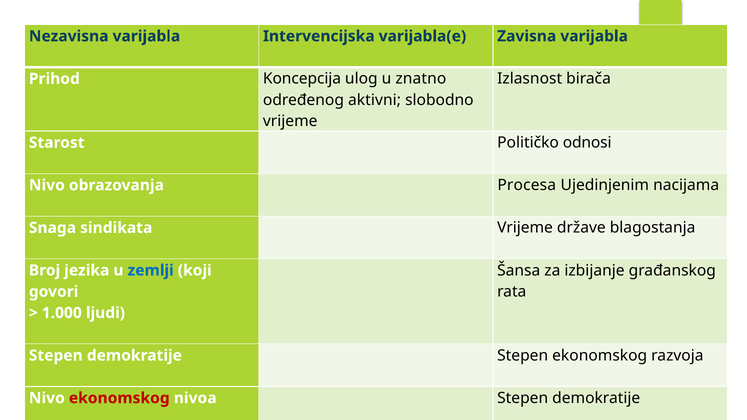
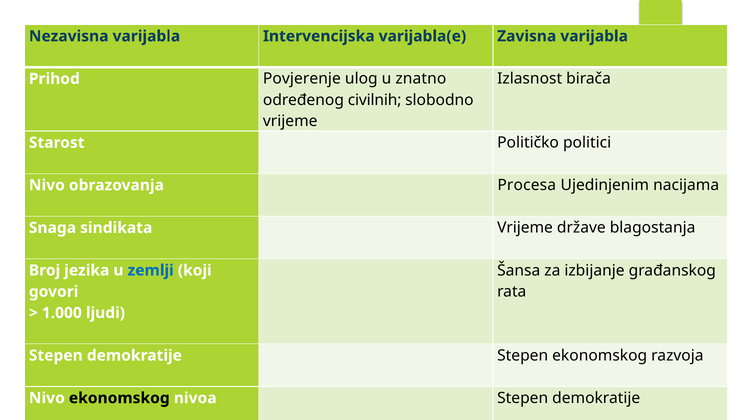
Koncepcija: Koncepcija -> Povjerenje (302, 79)
aktivni: aktivni -> civilnih (375, 100)
odnosi: odnosi -> politici (587, 143)
ekonomskog colour: red -> black (119, 398)
